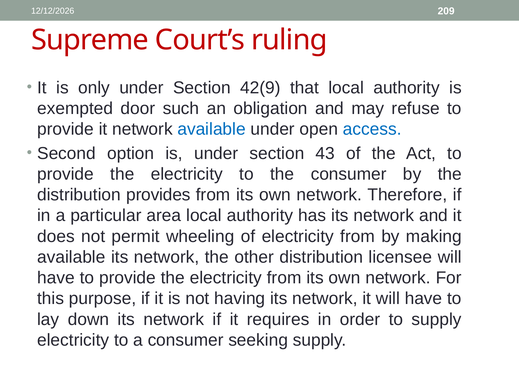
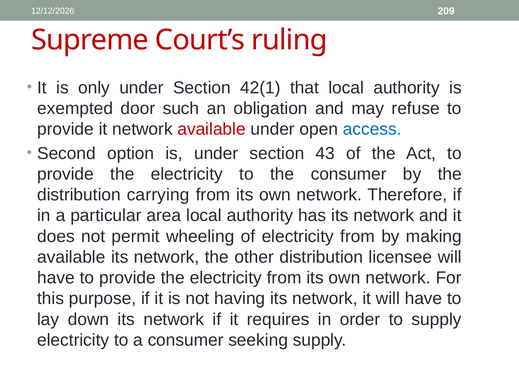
42(9: 42(9 -> 42(1 (260, 88)
available colour: blue -> red (212, 129)
provides: provides -> carrying (158, 195)
